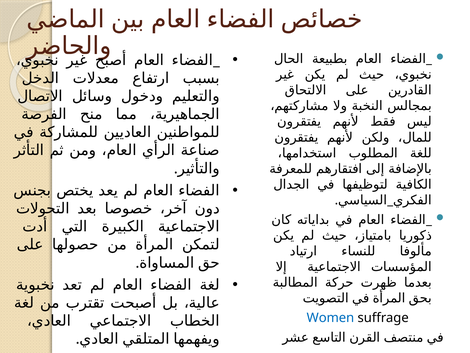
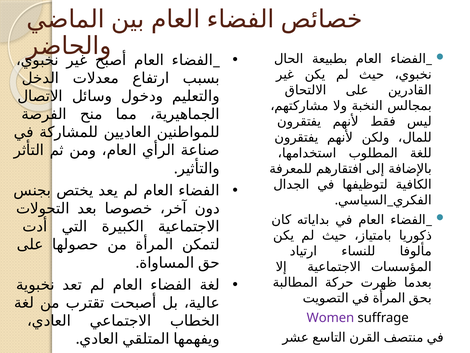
Women colour: blue -> purple (330, 317)
